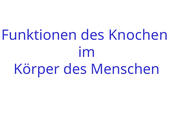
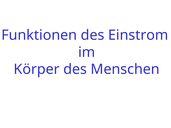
Knochen: Knochen -> Einstrom (138, 35)
